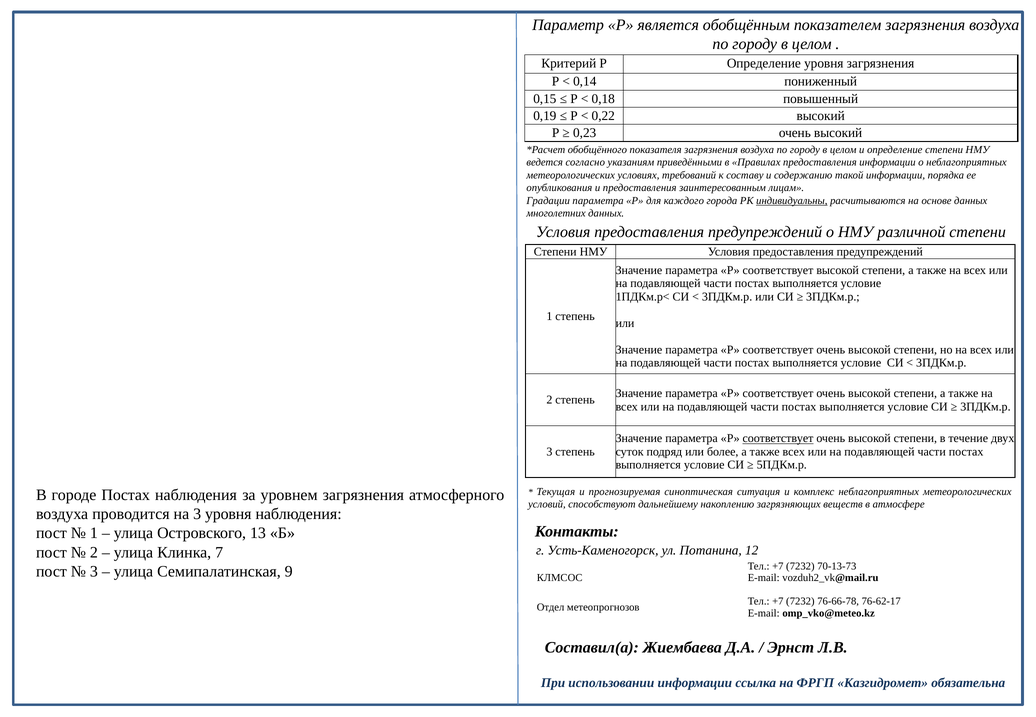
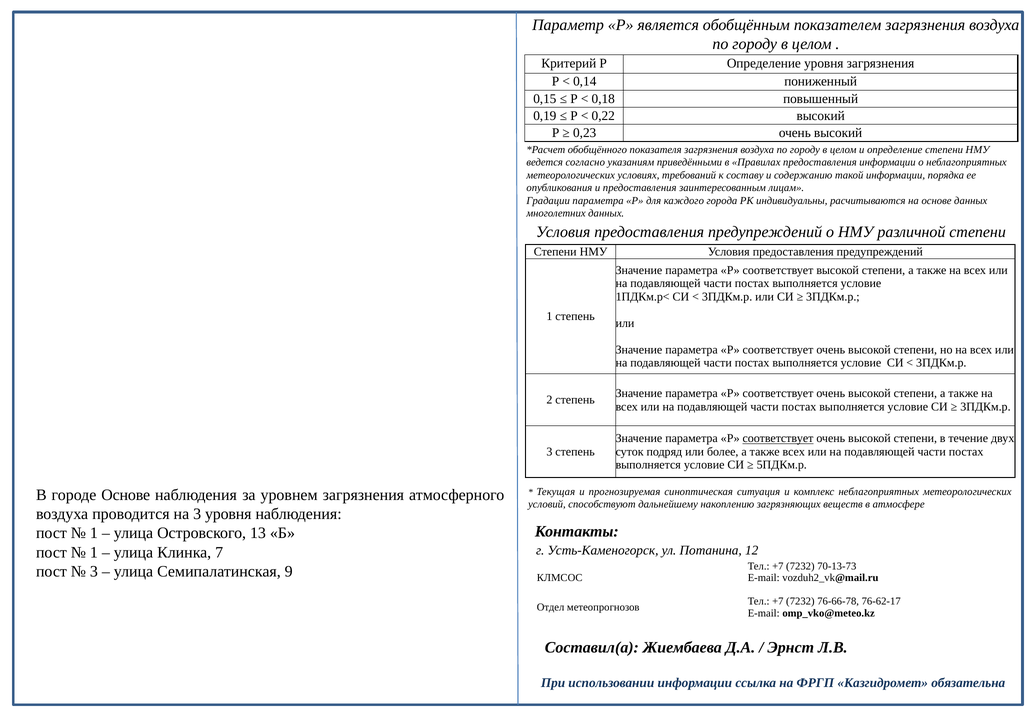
индивидуальны underline: present -> none (792, 201)
городе Постах: Постах -> Основе (126, 495)
2: 2 -> 1 (94, 552)
